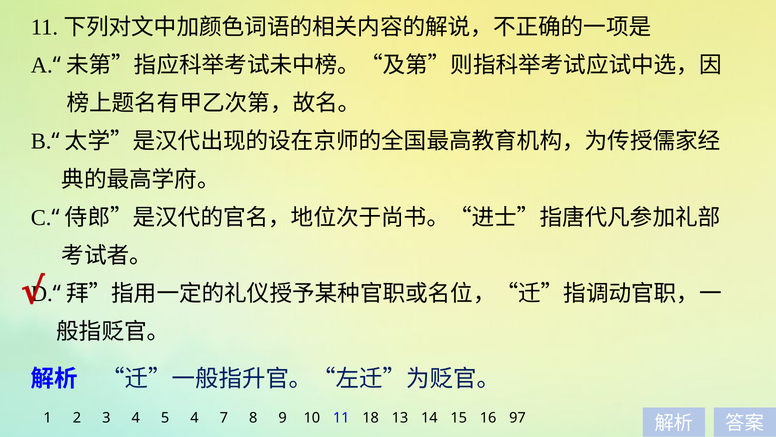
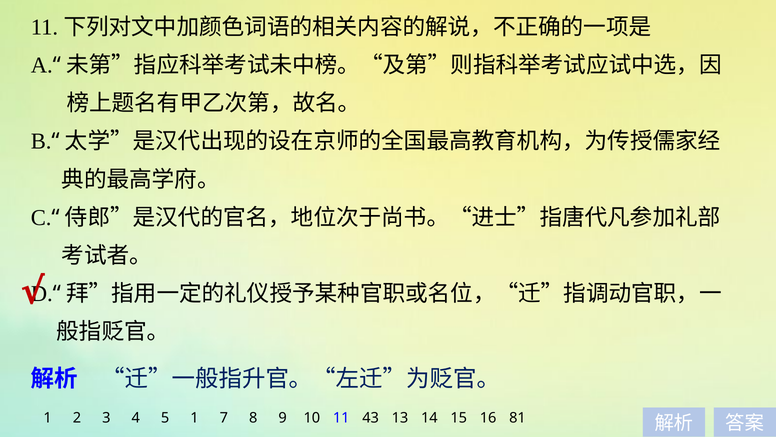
5 4: 4 -> 1 (194, 418)
18: 18 -> 43 (371, 418)
97: 97 -> 81 (517, 418)
